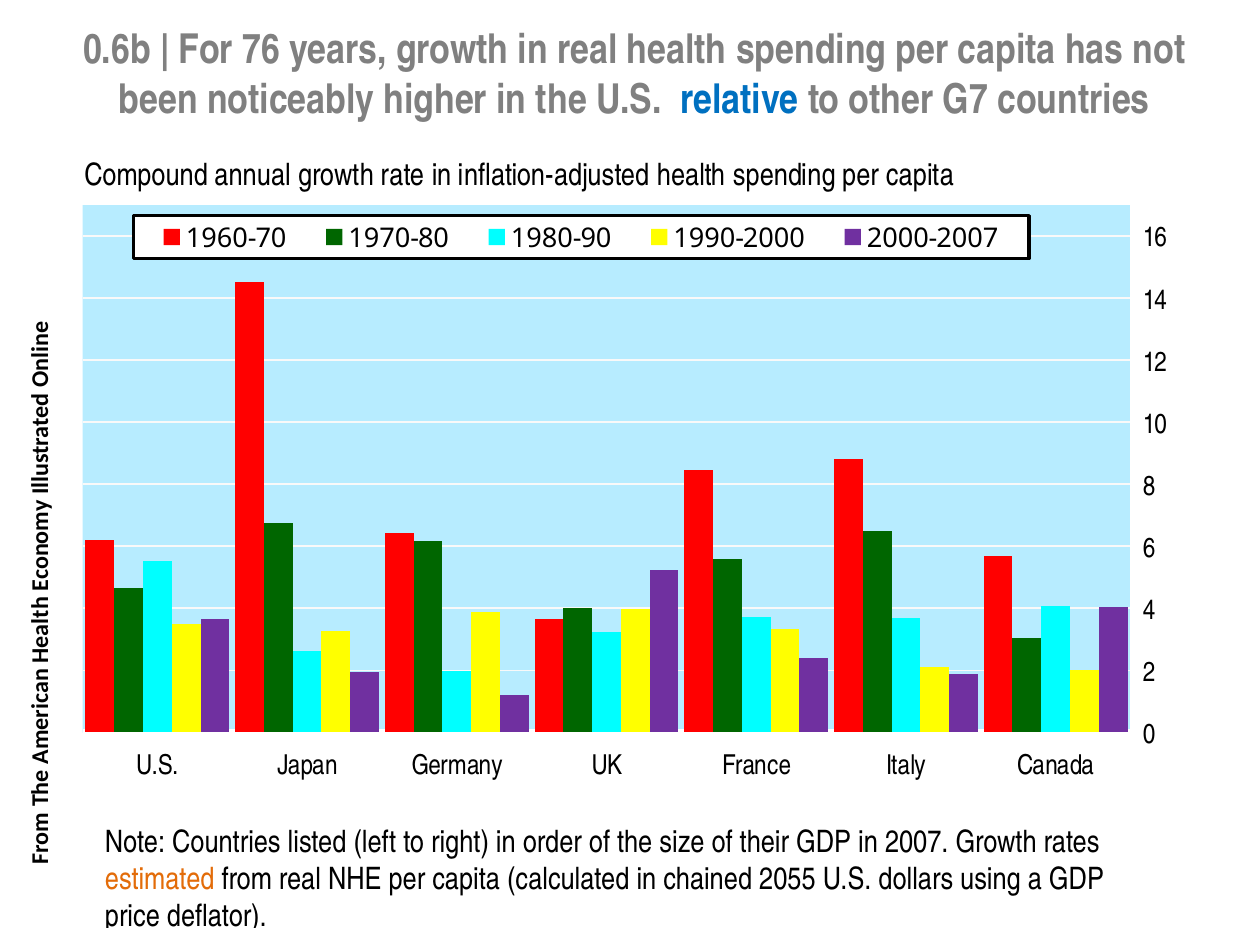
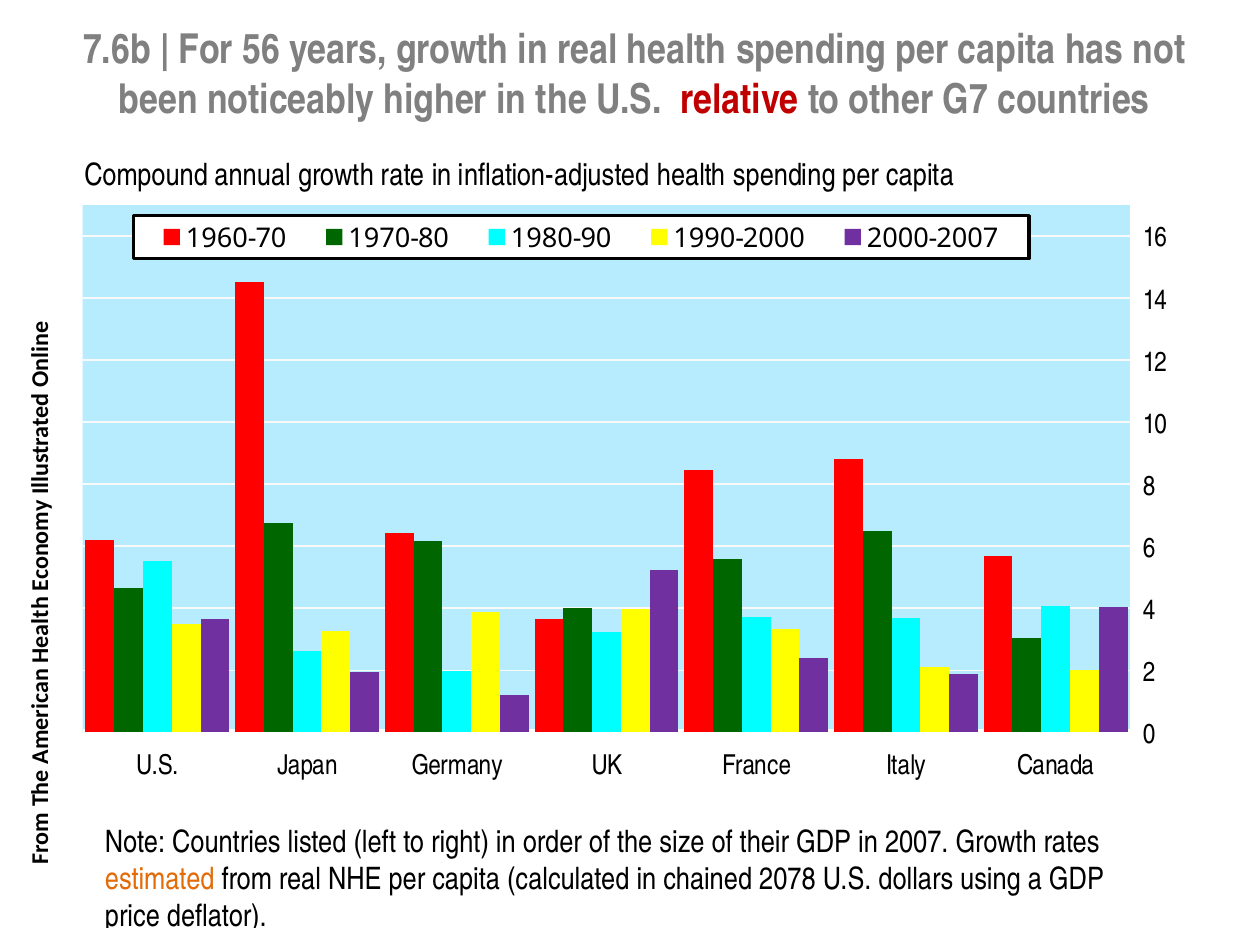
0.6b: 0.6b -> 7.6b (117, 50)
76: 76 -> 56 (261, 50)
relative colour: blue -> red (740, 100)
2055: 2055 -> 2078 (787, 880)
